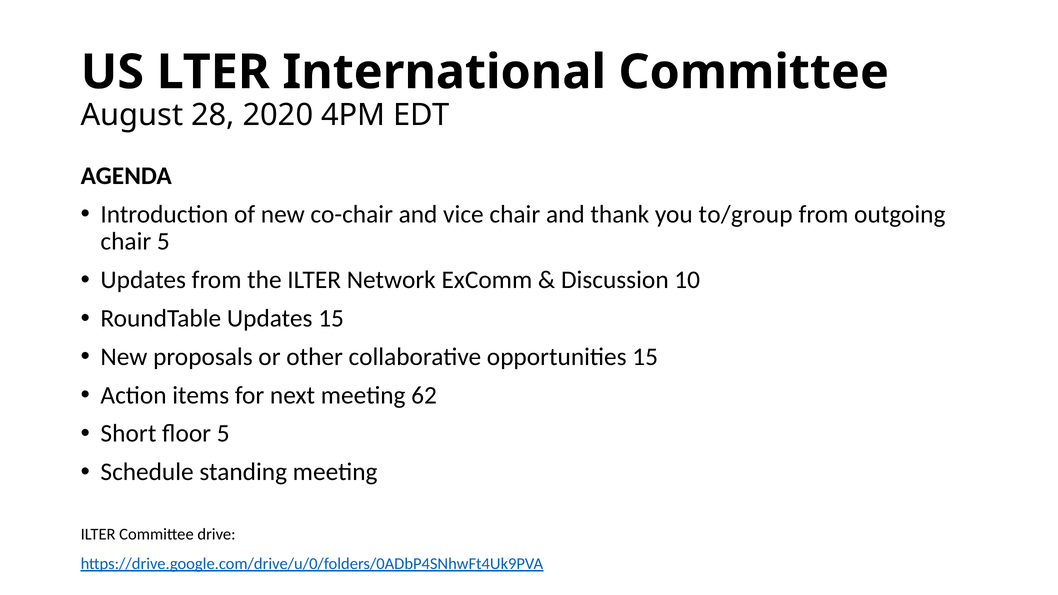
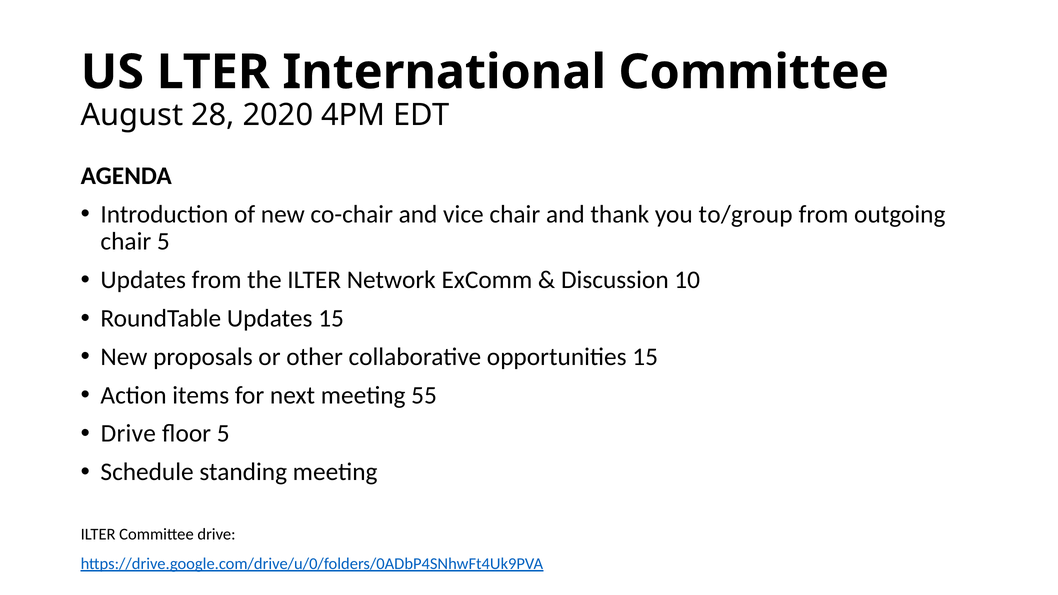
62: 62 -> 55 (424, 395)
Short: Short -> Drive (128, 434)
